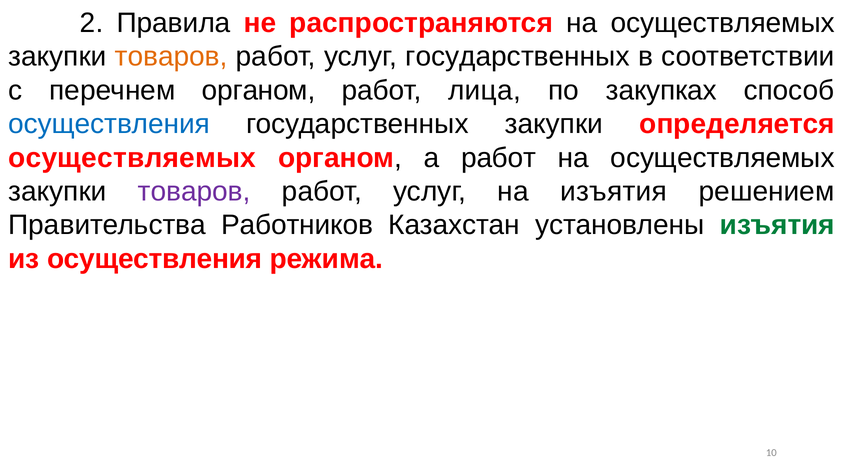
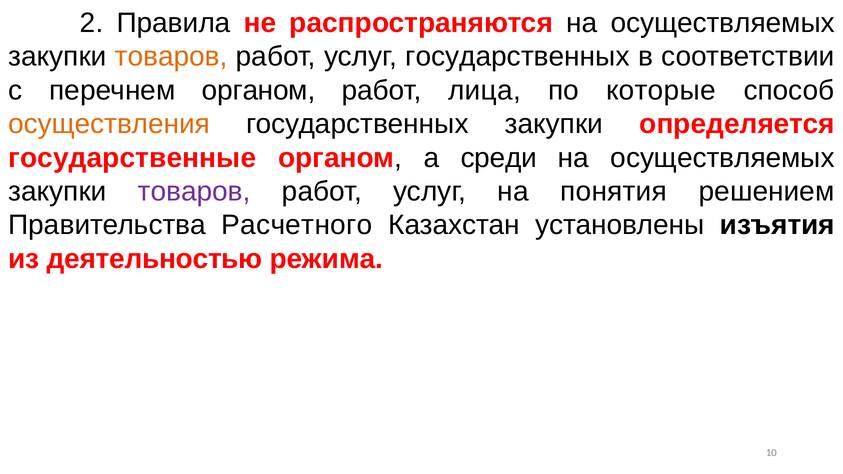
закупках: закупках -> которые (661, 90)
осуществления colour: blue -> orange (109, 124)
осуществляемых: осуществляемых -> государственные (132, 158)
а работ: работ -> среди (499, 158)
на изъятия: изъятия -> понятия (614, 192)
Работников: Работников -> Расчетного (297, 225)
изъятия colour: green -> black (777, 225)
из осуществления: осуществления -> деятельностью (155, 259)
